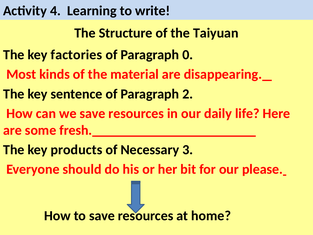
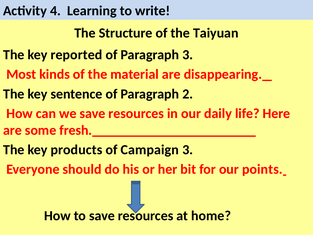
factories: factories -> reported (76, 55)
Paragraph 0: 0 -> 3 (188, 55)
Necessary: Necessary -> Campaign (150, 150)
please: please -> points (262, 169)
